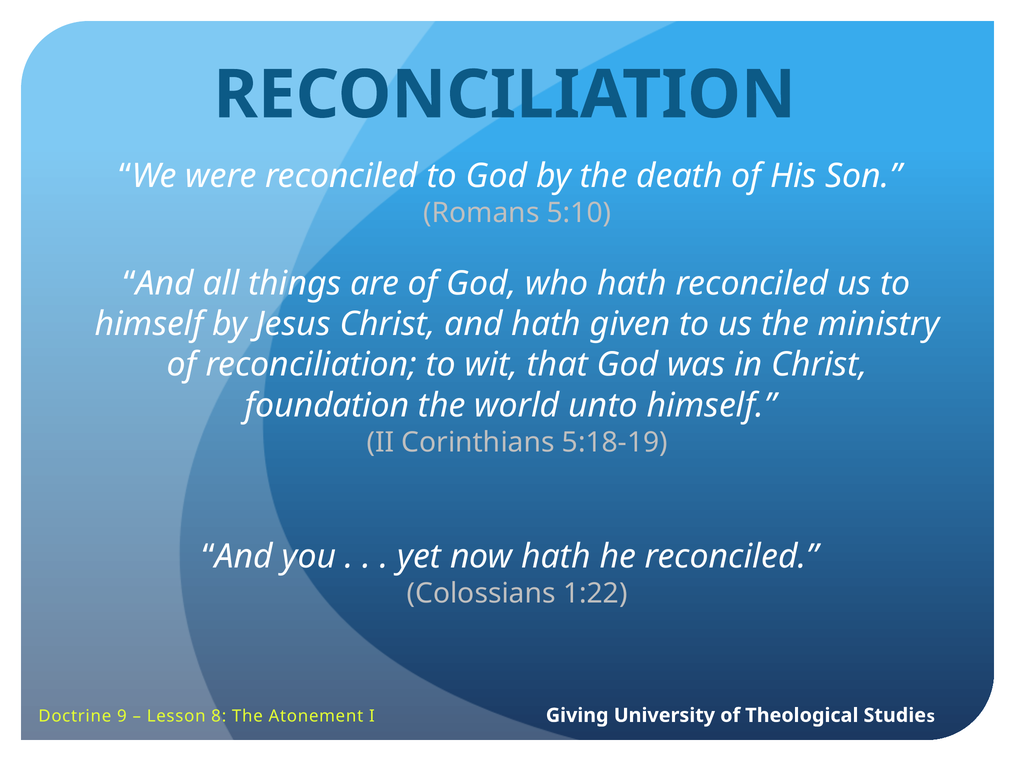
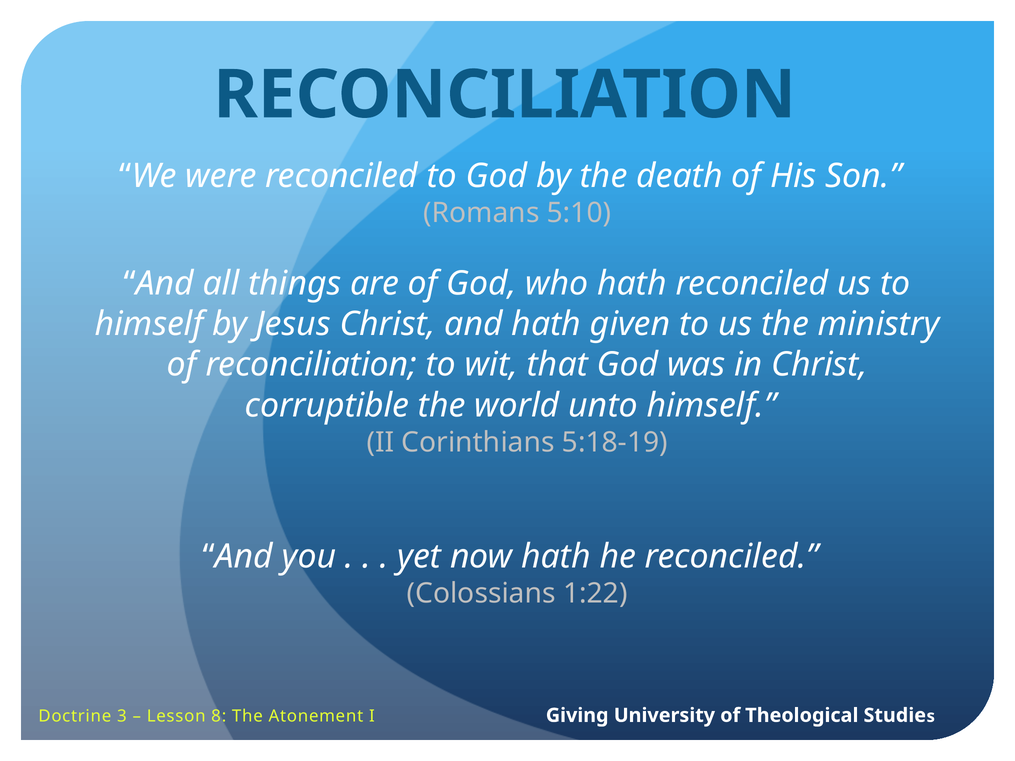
foundation: foundation -> corruptible (327, 406)
9: 9 -> 3 (122, 717)
